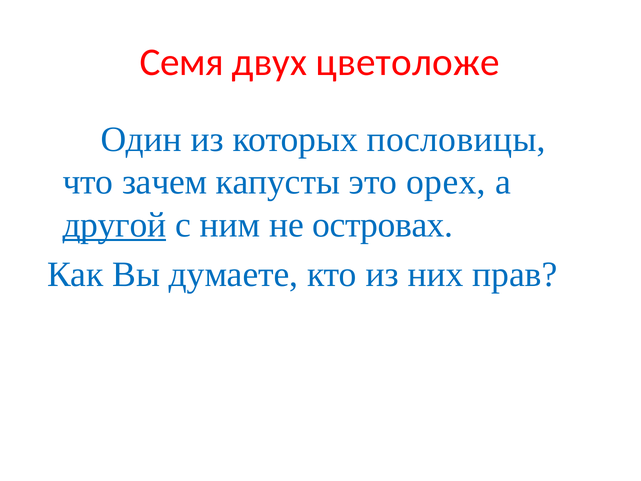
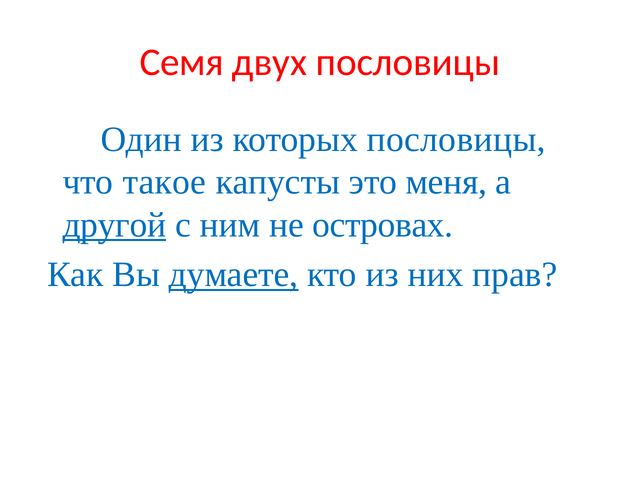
двух цветоложе: цветоложе -> пословицы (408, 62)
зачем: зачем -> такое (164, 182)
орех: орех -> меня (446, 182)
думаете underline: none -> present (234, 275)
